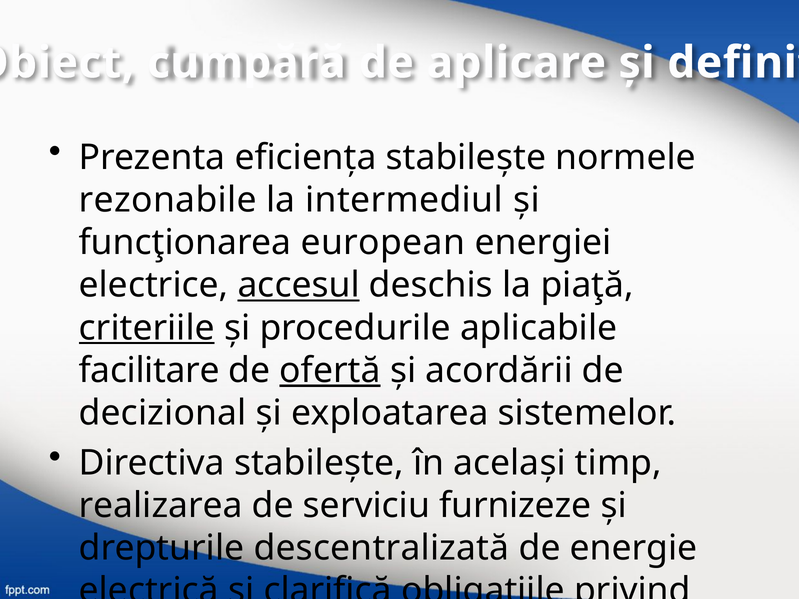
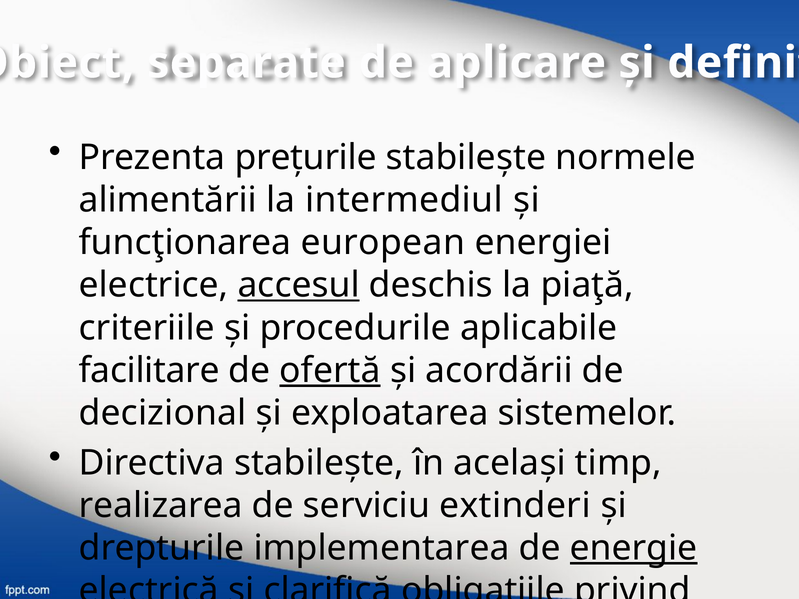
cumpără: cumpără -> separate (246, 63)
eficienţa: eficienţa -> preţurile (306, 158)
rezonabile: rezonabile -> alimentării (168, 200)
criteriile underline: present -> none (147, 328)
furnizeze: furnizeze -> extinderi (515, 506)
descentralizată: descentralizată -> implementarea (382, 548)
energie underline: none -> present (634, 548)
